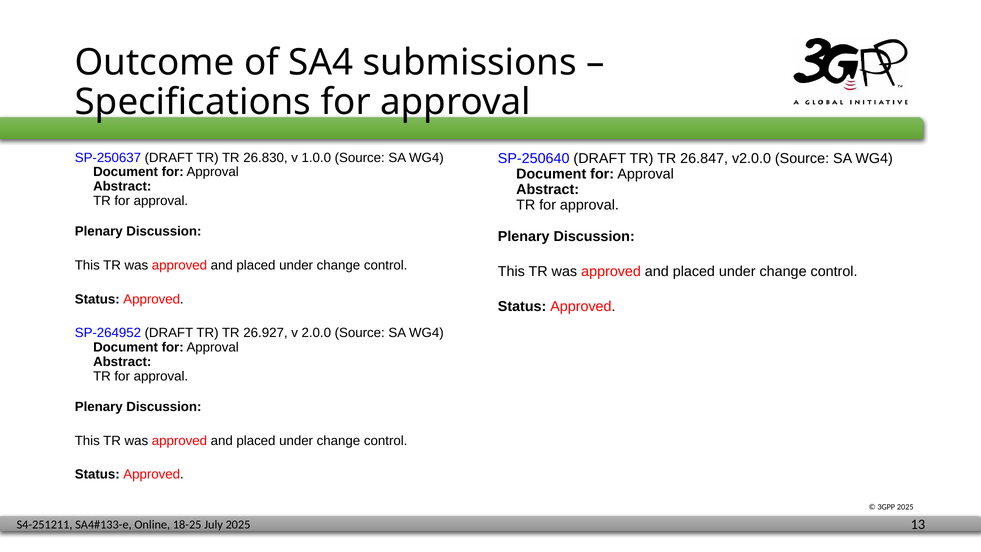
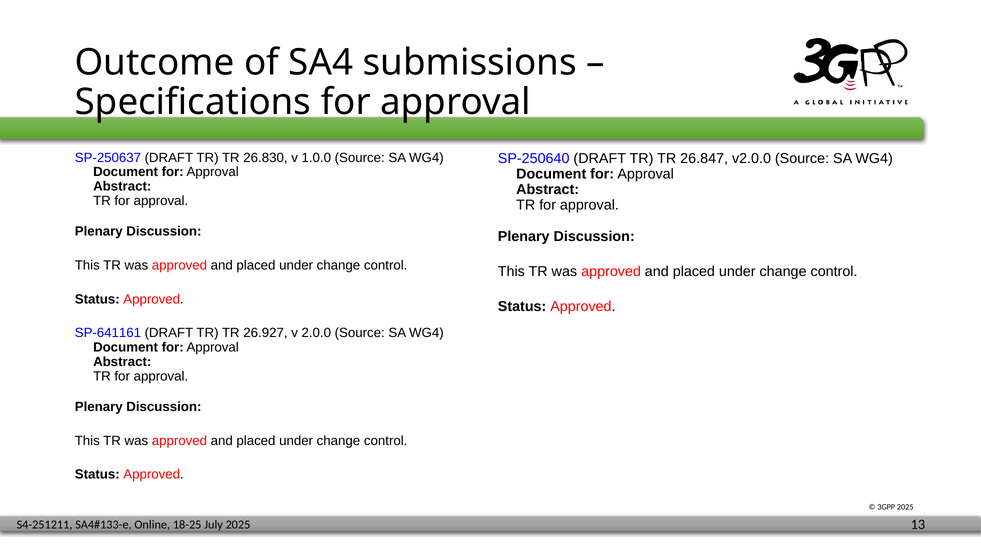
SP-264952: SP-264952 -> SP-641161 (108, 333)
